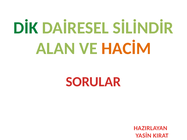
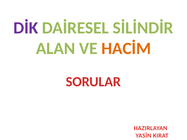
DİK colour: green -> purple (26, 28)
